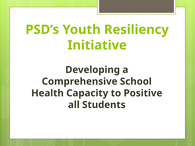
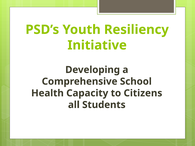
Positive: Positive -> Citizens (143, 93)
